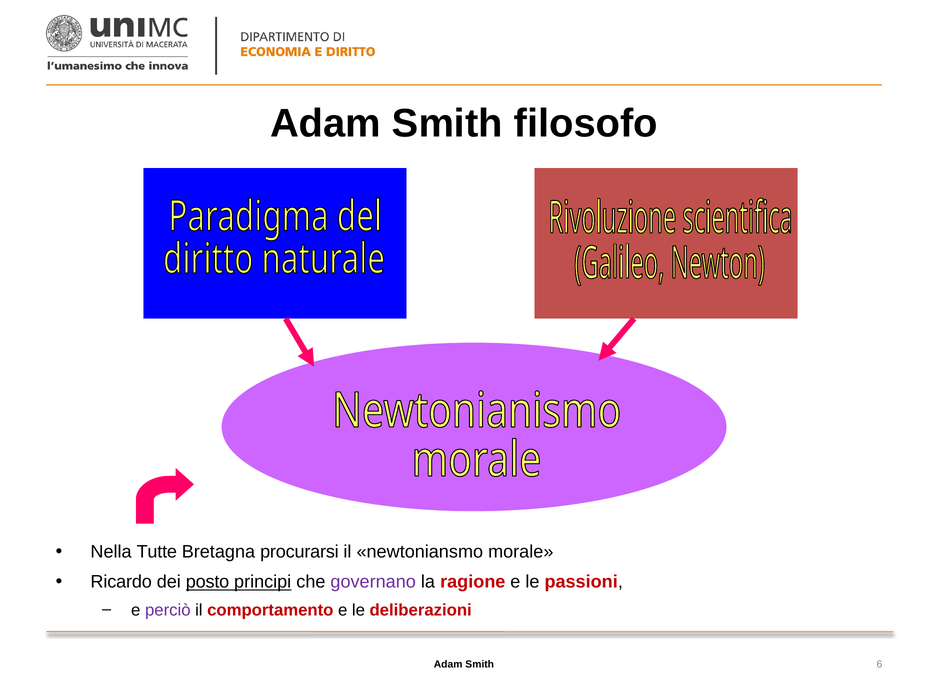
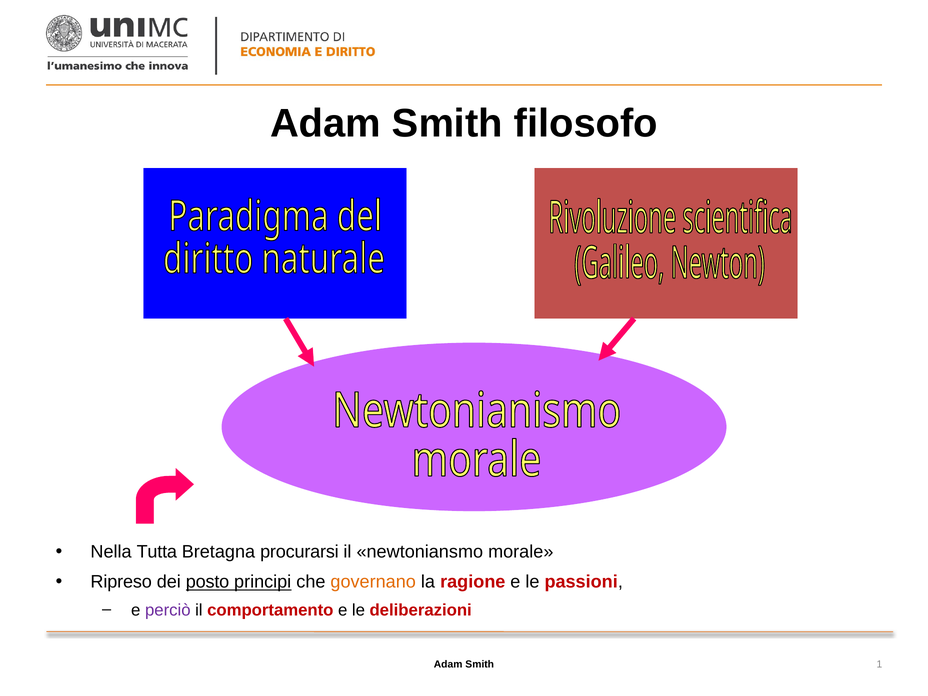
Tutte: Tutte -> Tutta (157, 552)
Ricardo: Ricardo -> Ripreso (121, 582)
governano colour: purple -> orange (373, 582)
6: 6 -> 1 (879, 664)
